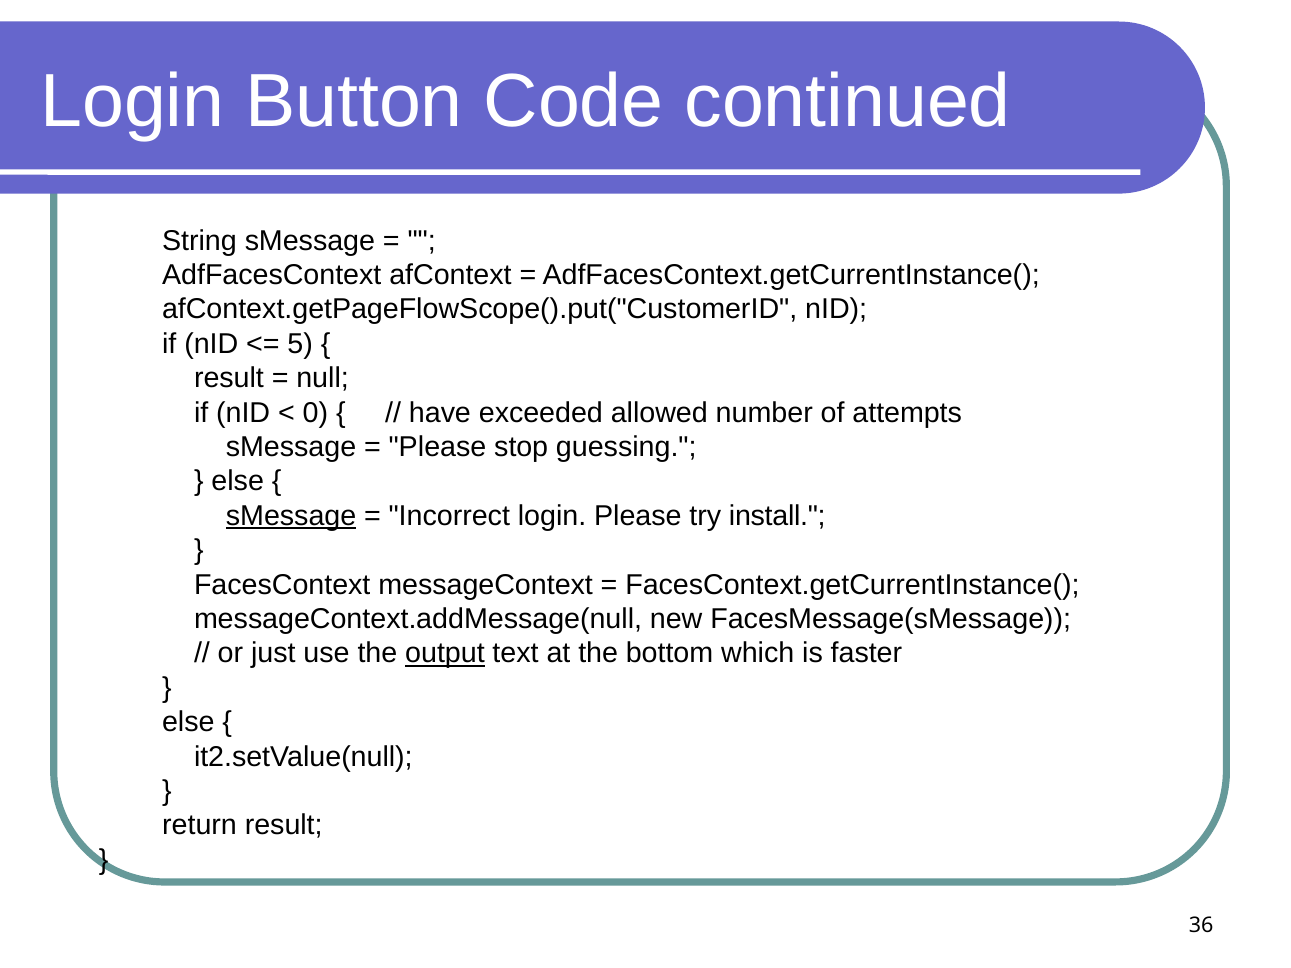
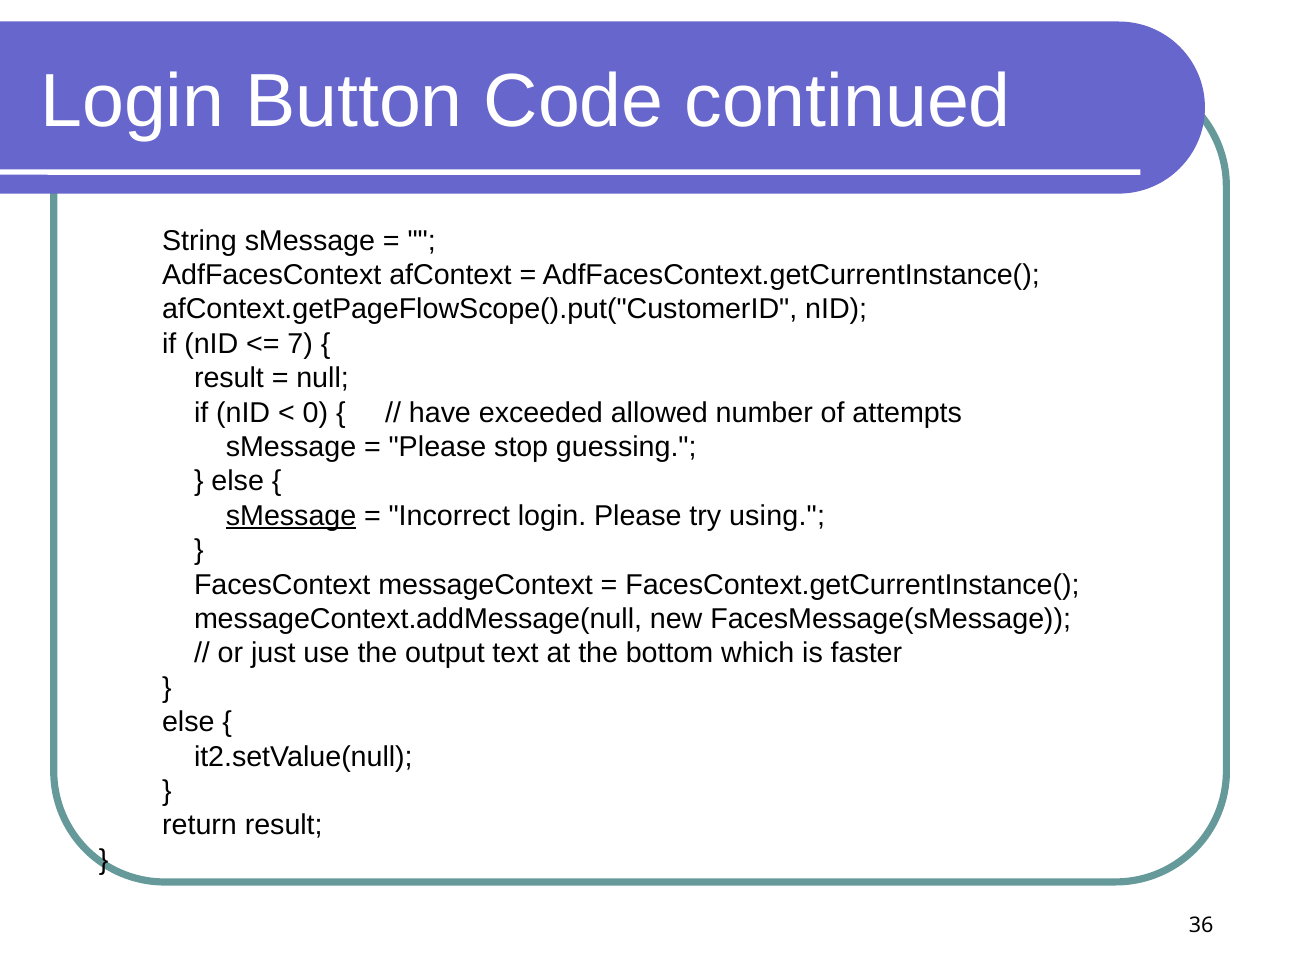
5: 5 -> 7 (300, 344)
install: install -> using (777, 516)
output underline: present -> none (445, 654)
